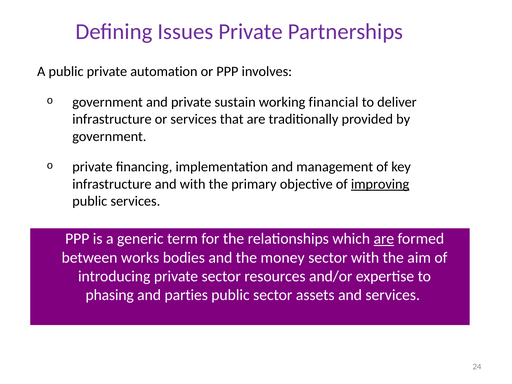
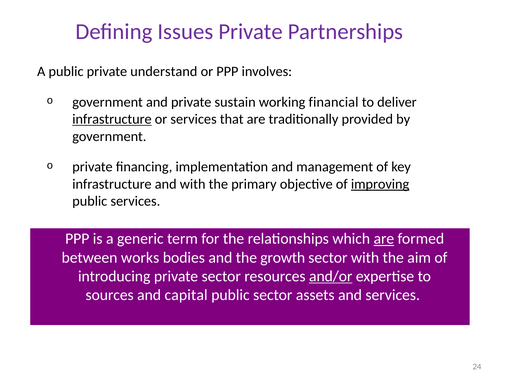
automation: automation -> understand (164, 72)
infrastructure underline: none -> present (112, 119)
money: money -> growth (283, 258)
and/or underline: none -> present (331, 276)
phasing: phasing -> sources (110, 295)
parties: parties -> capital (186, 295)
